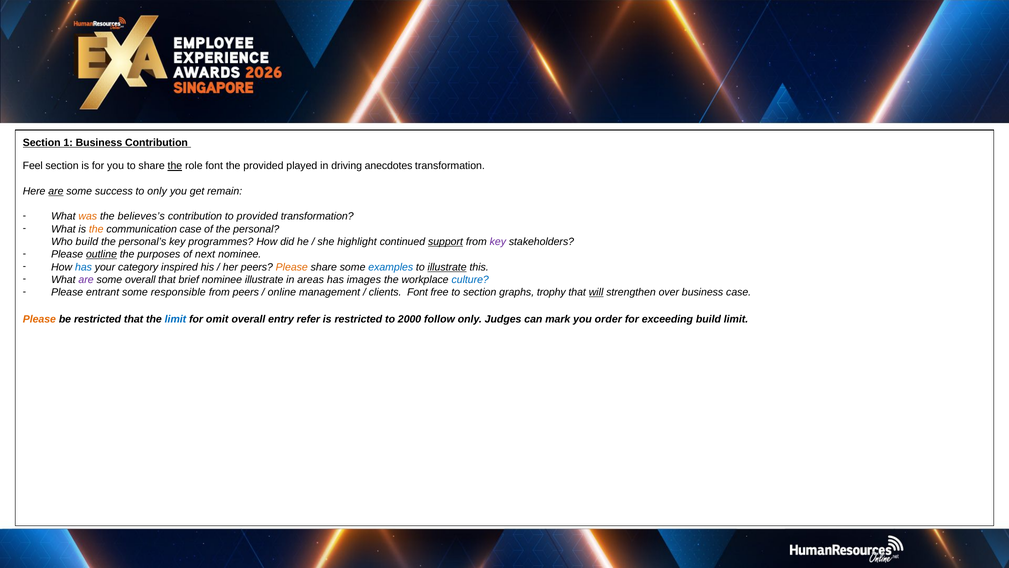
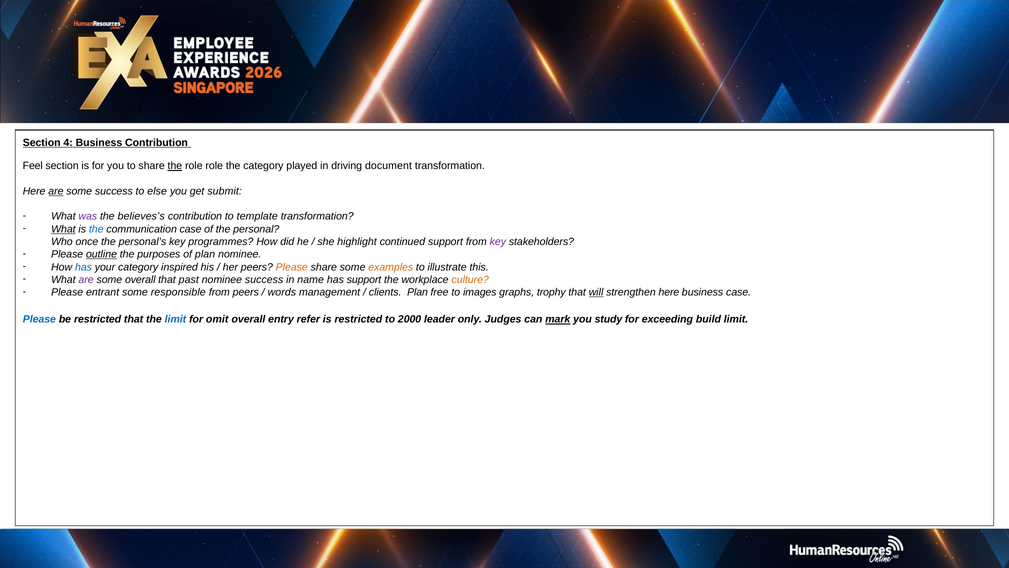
1: 1 -> 4 (68, 143)
role font: font -> role (214, 166)
the provided: provided -> category (263, 166)
anecdotes: anecdotes -> document (388, 166)
to only: only -> else (157, 191)
remain: remain -> submit (225, 191)
was colour: orange -> purple (88, 216)
to provided: provided -> template (257, 216)
What underline: none -> present (63, 229)
the colour: orange -> blue (96, 229)
Who build: build -> once (87, 242)
support underline: present -> none (445, 242)
of next: next -> plan (205, 254)
examples colour: blue -> orange (391, 267)
illustrate underline: present -> none (447, 267)
brief: brief -> past (189, 279)
nominee illustrate: illustrate -> success (264, 279)
areas: areas -> name (311, 279)
has images: images -> support (364, 279)
culture colour: blue -> orange (470, 279)
online: online -> words (282, 292)
clients Font: Font -> Plan (418, 292)
to section: section -> images (480, 292)
strengthen over: over -> here (669, 292)
Please colour: orange -> blue (39, 319)
follow: follow -> leader (440, 319)
mark underline: none -> present (558, 319)
order: order -> study (608, 319)
